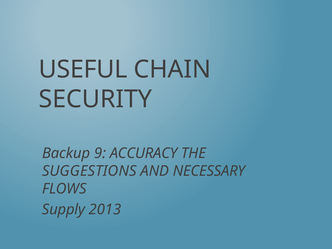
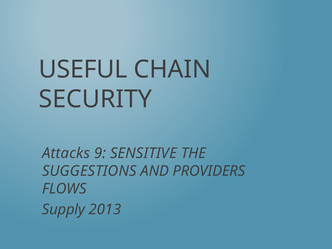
Backup: Backup -> Attacks (66, 153)
ACCURACY: ACCURACY -> SENSITIVE (143, 153)
NECESSARY: NECESSARY -> PROVIDERS (209, 171)
